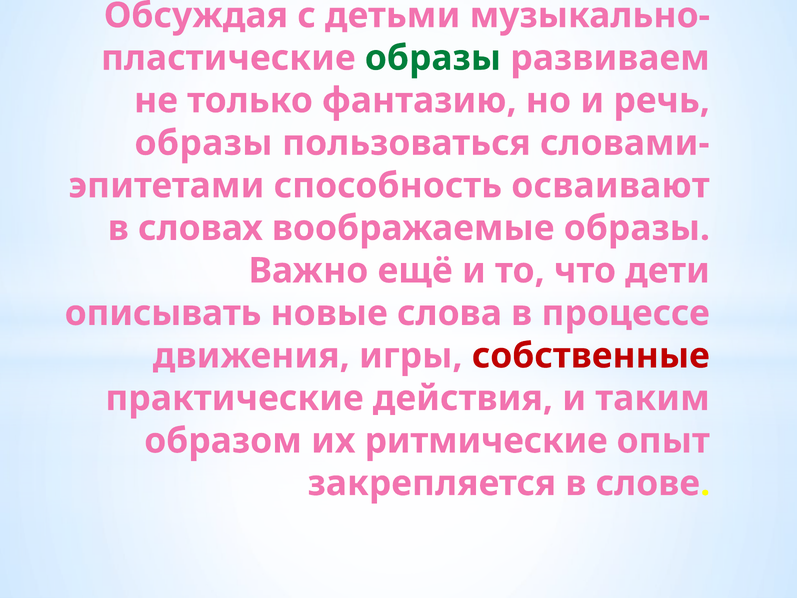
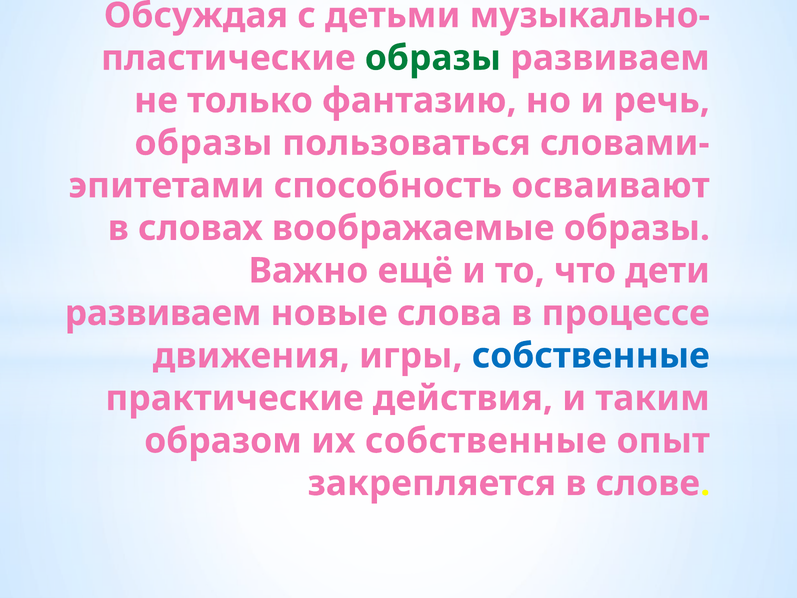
описывать: описывать -> развиваем (163, 313)
собственные colour: red -> blue (591, 356)
их ритмические: ритмические -> собственные (486, 441)
